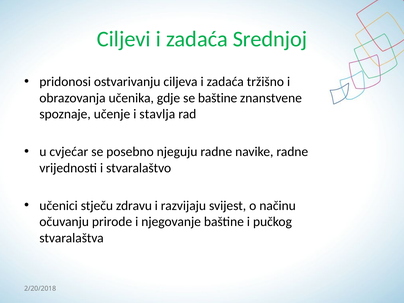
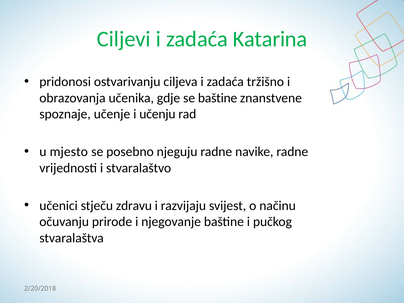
Srednjoj: Srednjoj -> Katarina (270, 39)
stavlja: stavlja -> učenju (157, 114)
cvjećar: cvjećar -> mjesto (69, 152)
